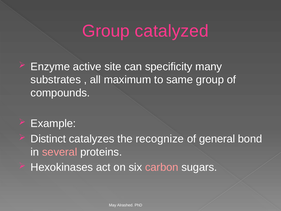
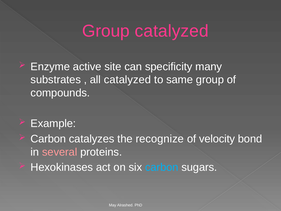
all maximum: maximum -> catalyzed (127, 80)
Distinct: Distinct -> Carbon (48, 139)
general: general -> velocity (217, 139)
carbon colour: pink -> light blue (162, 167)
